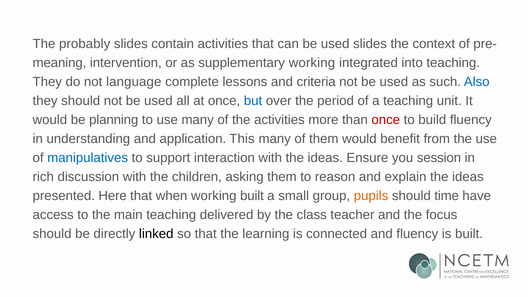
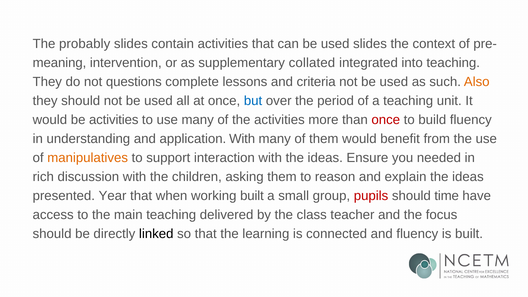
supplementary working: working -> collated (312, 63)
language: language -> questions (134, 82)
Also colour: blue -> orange (477, 82)
be planning: planning -> activities (114, 120)
application This: This -> With (242, 139)
manipulatives colour: blue -> orange (88, 158)
session: session -> needed (439, 158)
Here: Here -> Year (113, 196)
pupils colour: orange -> red (371, 196)
